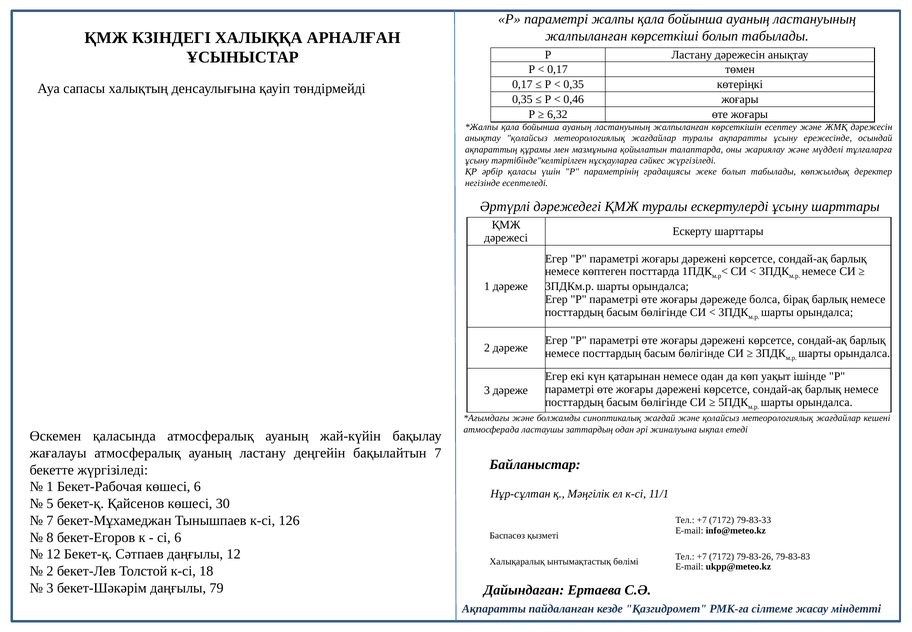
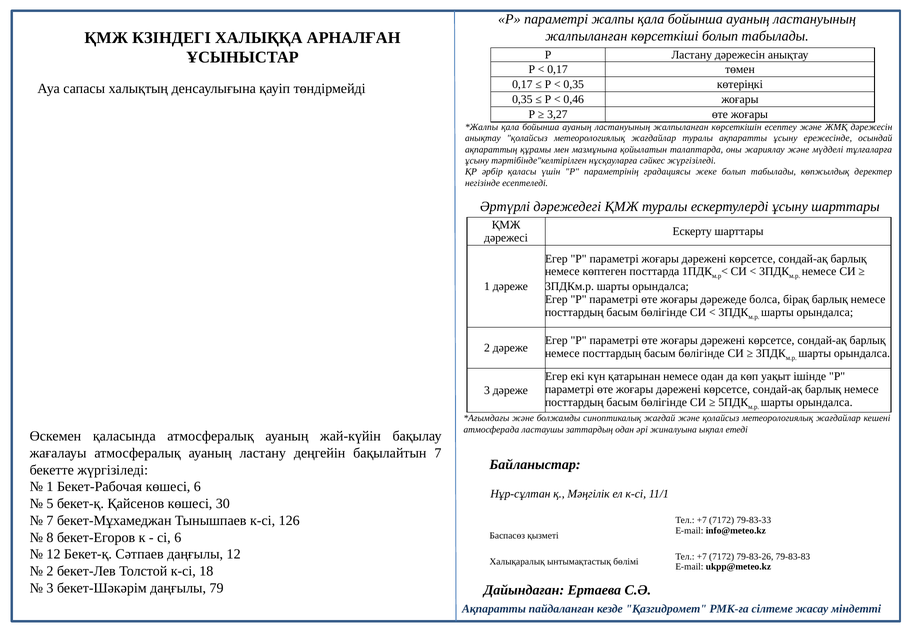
6,32: 6,32 -> 3,27 (557, 114)
